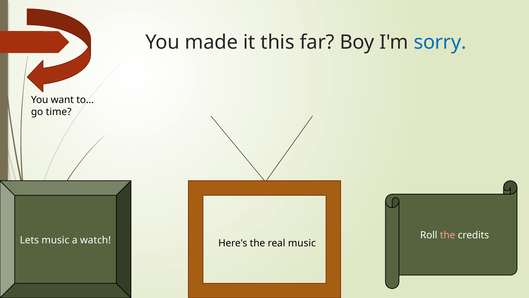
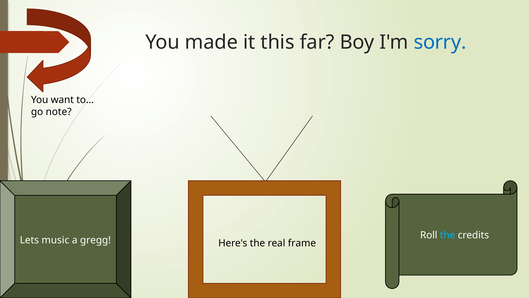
time: time -> note (59, 112)
the colour: pink -> light blue (448, 235)
watch: watch -> gregg (95, 240)
real music: music -> frame (302, 243)
